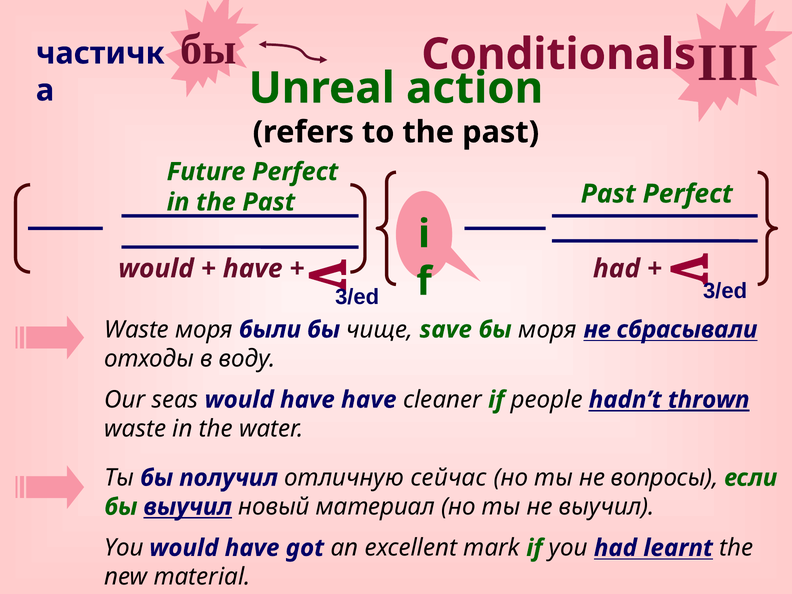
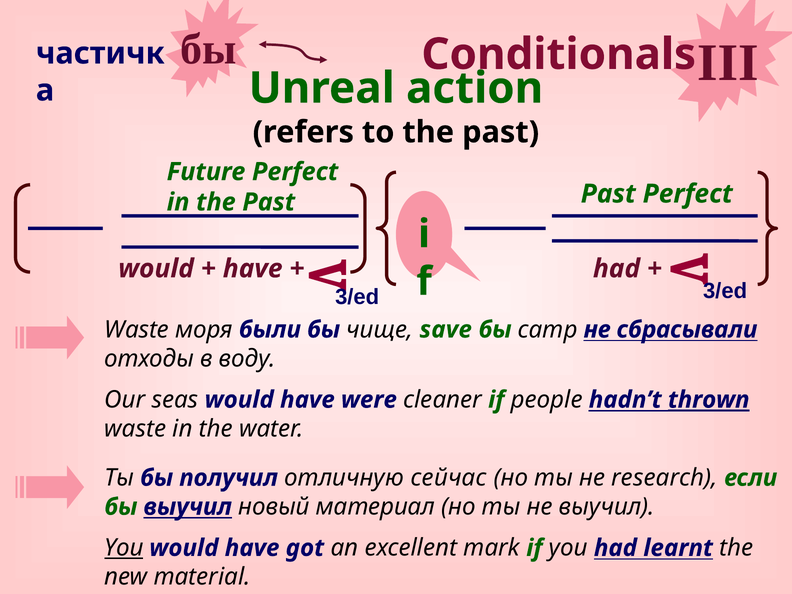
бы моря: моря -> camp (548, 330)
have have: have -> were (369, 400)
вопросы: вопросы -> research (664, 478)
You underline: none -> present (124, 548)
